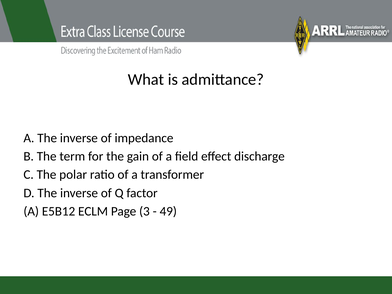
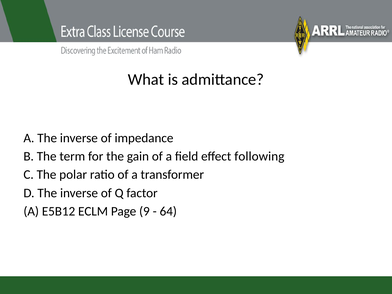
discharge: discharge -> following (259, 156)
3: 3 -> 9 (144, 211)
49: 49 -> 64 (168, 211)
